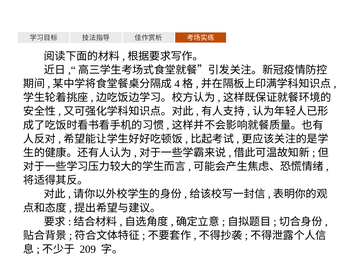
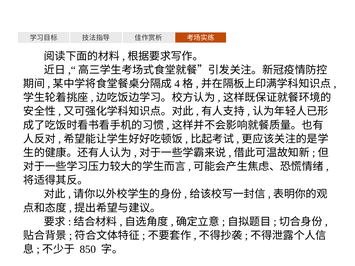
209: 209 -> 850 (88, 250)
